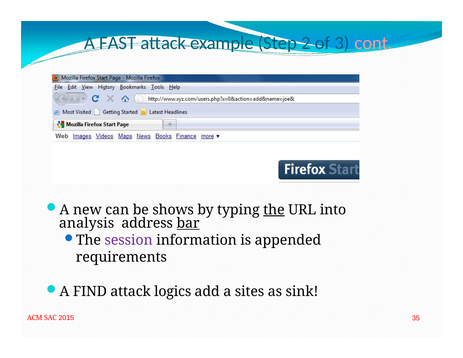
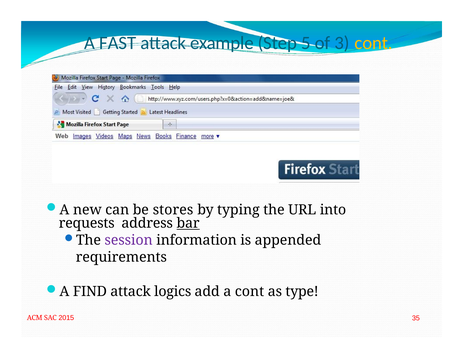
2: 2 -> 5 (306, 43)
cont colour: pink -> yellow (374, 43)
shows: shows -> stores (173, 210)
the underline: present -> none (274, 210)
analysis: analysis -> requests (87, 223)
a sites: sites -> cont (249, 291)
sink: sink -> type (302, 291)
